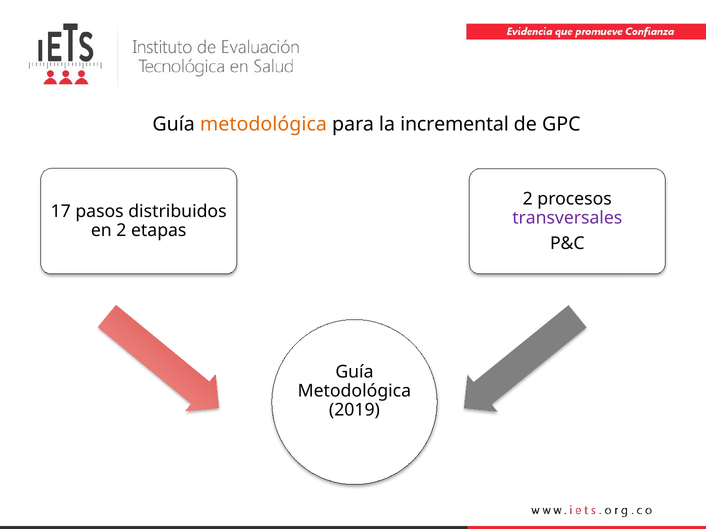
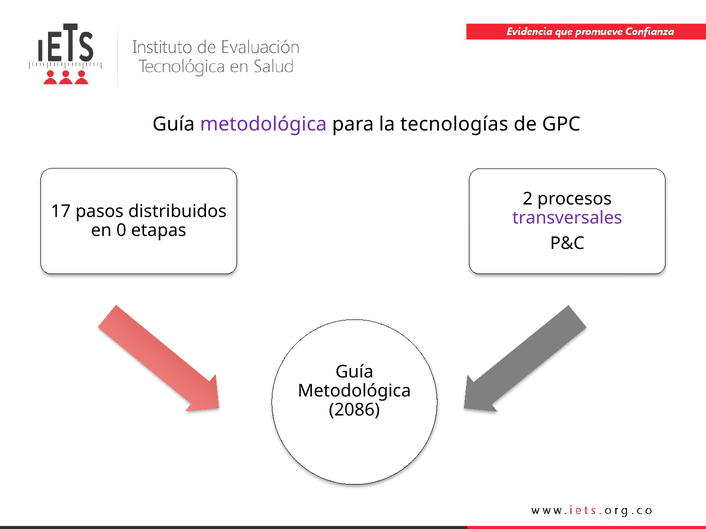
metodológica colour: orange -> purple (263, 125)
incremental: incremental -> tecnologías (454, 125)
en 2: 2 -> 0 (121, 231)
2019: 2019 -> 2086 (354, 410)
